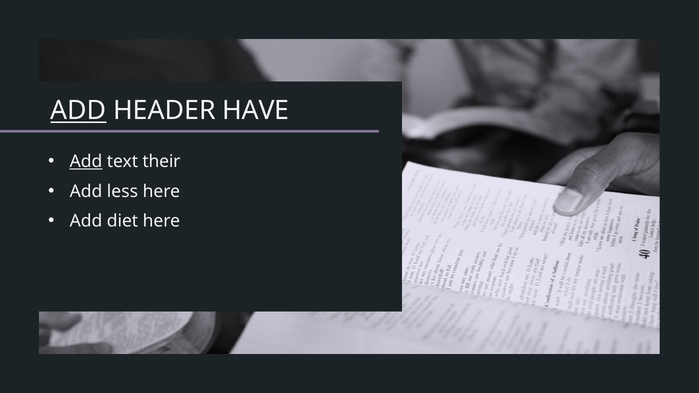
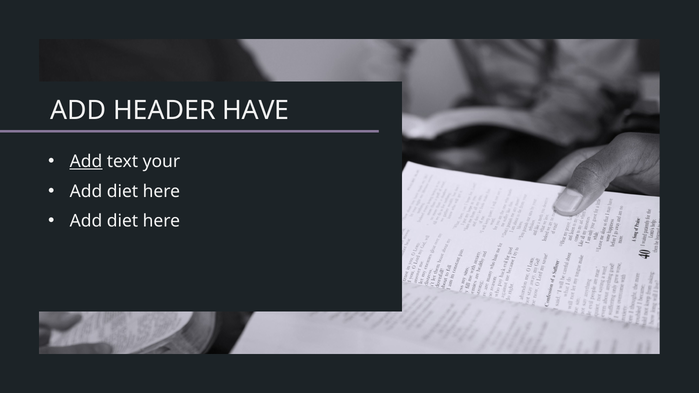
ADD underline: present -> none (78, 111)
their: their -> your (161, 162)
less: less -> diet (122, 191)
